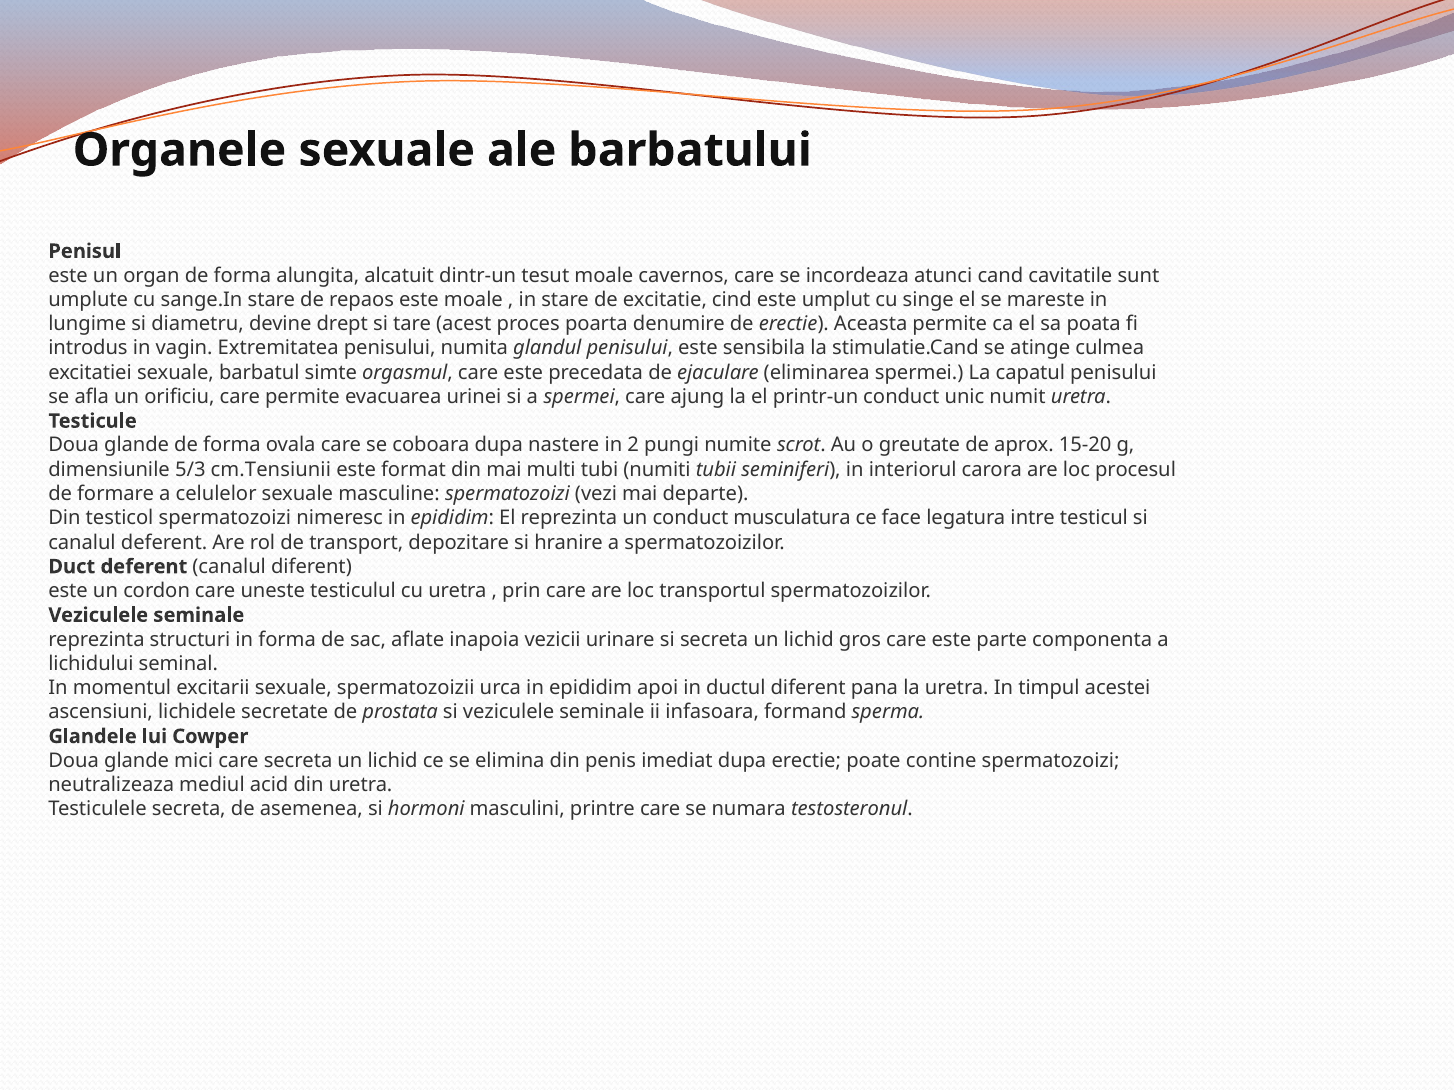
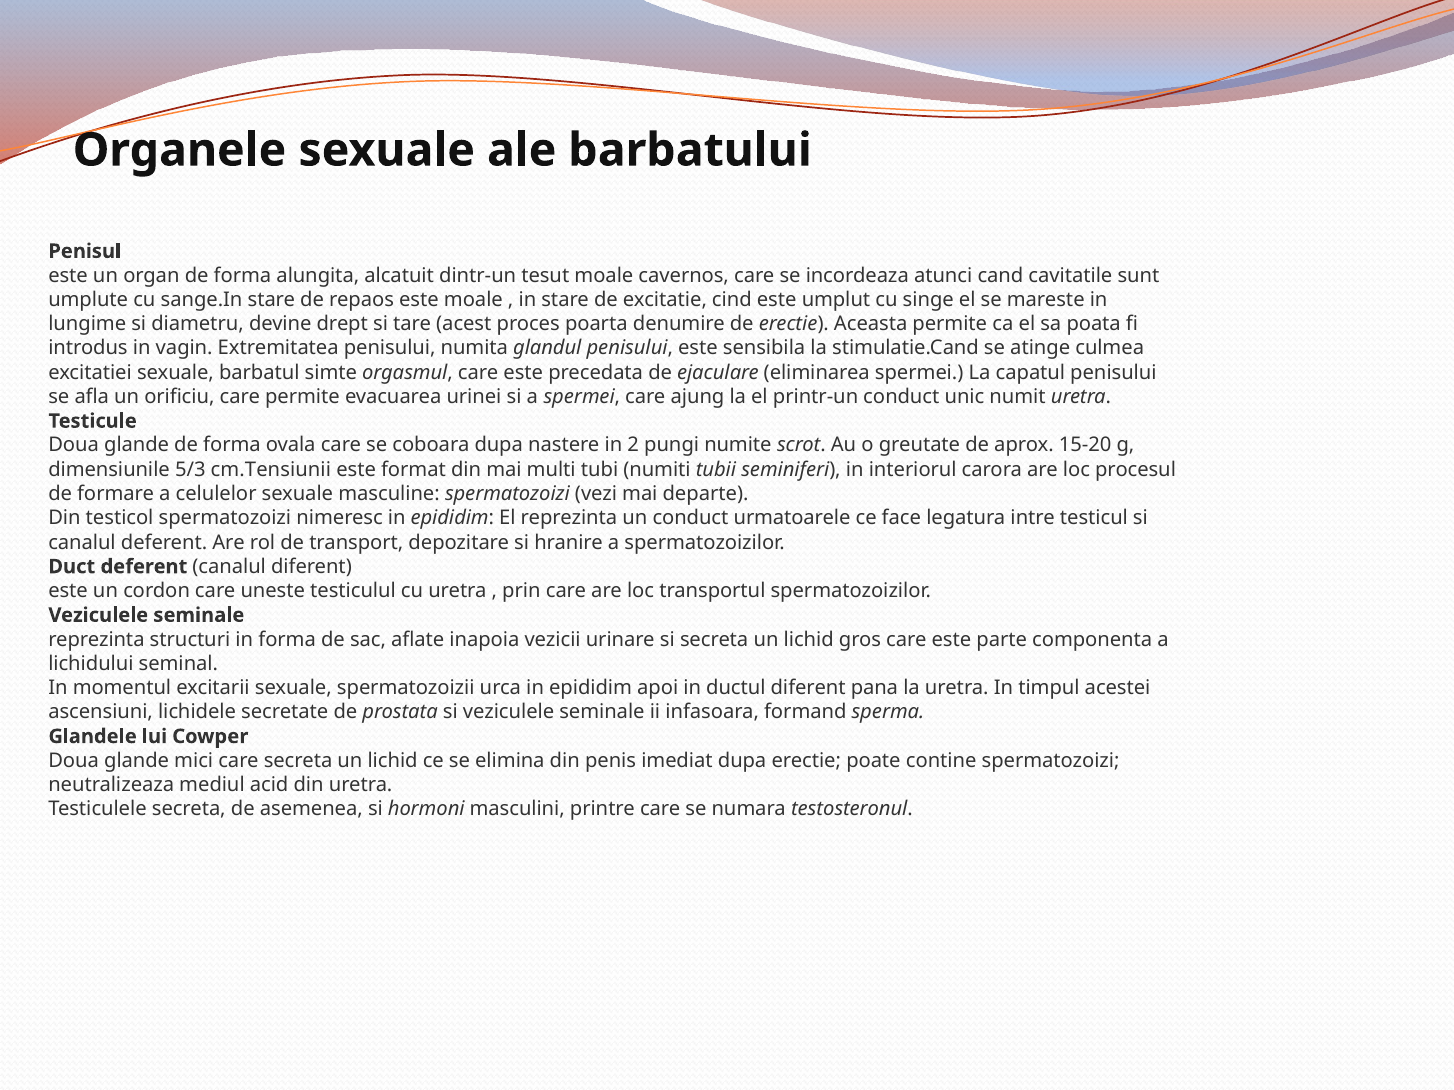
musculatura: musculatura -> urmatoarele (792, 518)
